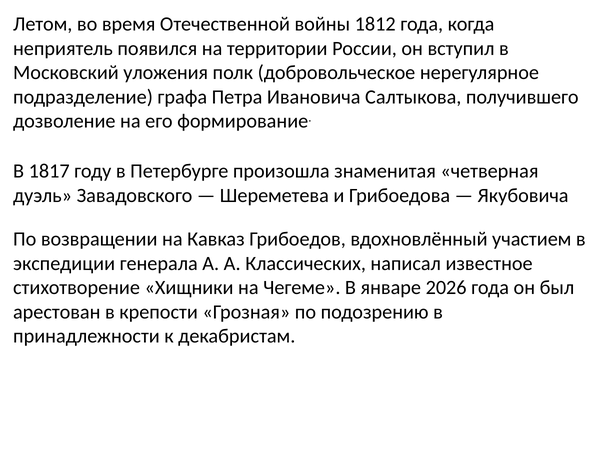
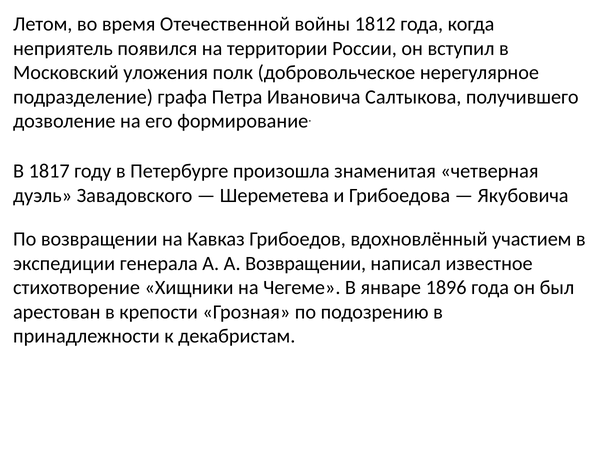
А Классических: Классических -> Возвращении (306, 264)
2026: 2026 -> 1896 (446, 288)
